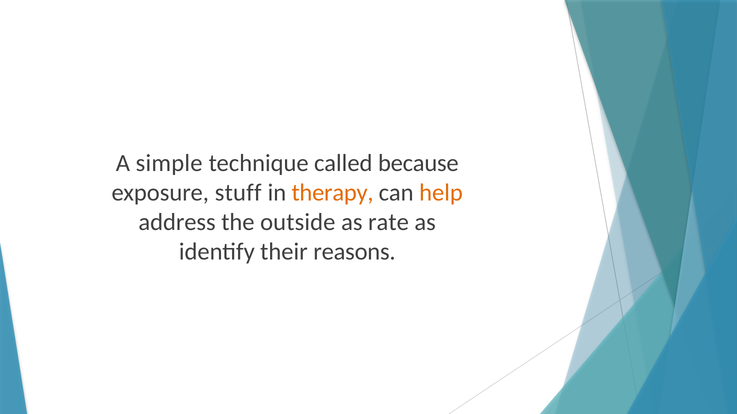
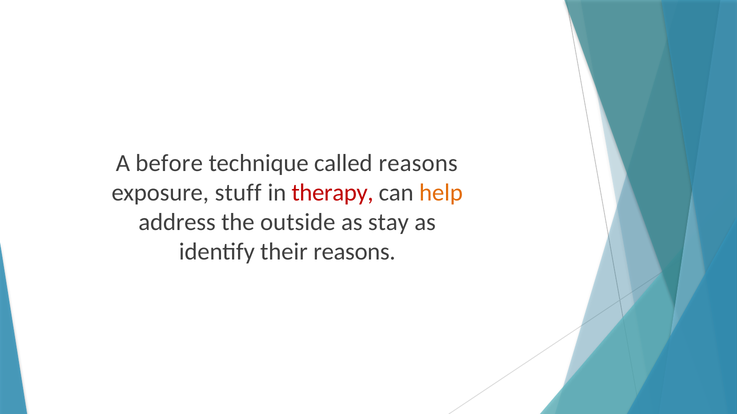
simple: simple -> before (169, 164)
called because: because -> reasons (418, 164)
therapy colour: orange -> red (333, 193)
rate: rate -> stay (388, 223)
